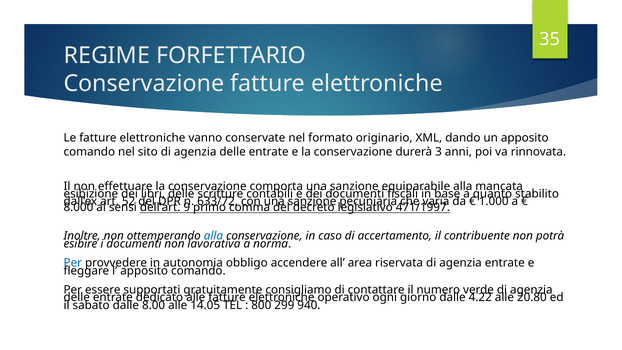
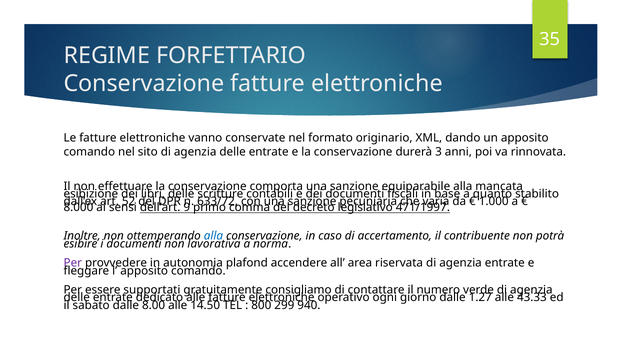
Per colour: blue -> purple (73, 263)
obbligo: obbligo -> plafond (247, 263)
4.22: 4.22 -> 1.27 (480, 297)
20.80: 20.80 -> 43.33 (532, 297)
14.05: 14.05 -> 14.50 (205, 305)
